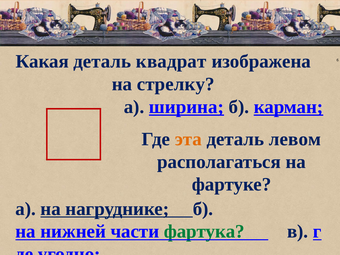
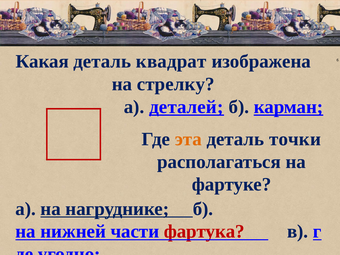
ширина: ширина -> деталей (186, 107)
левом: левом -> точки (295, 139)
фартука colour: green -> red (204, 231)
